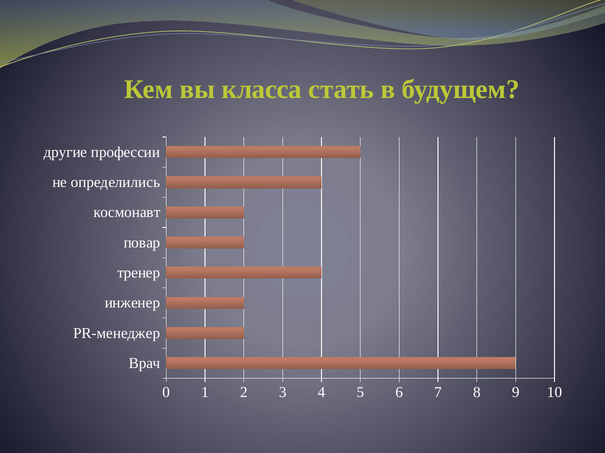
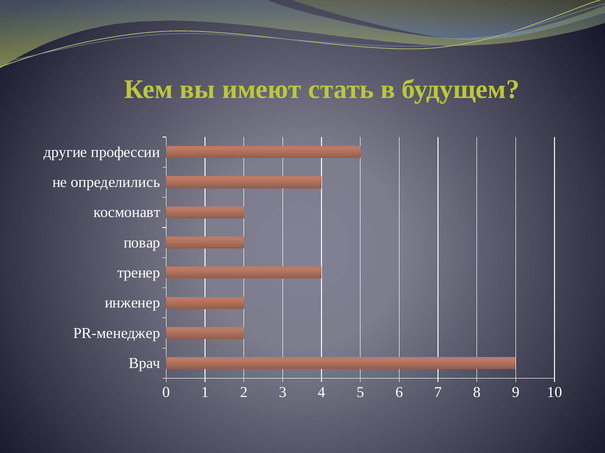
класса: класса -> имеют (262, 90)
